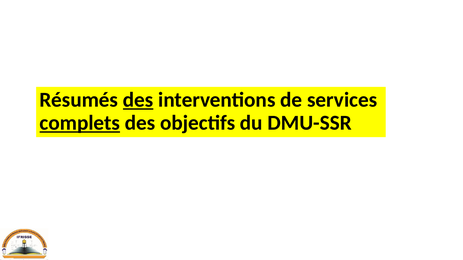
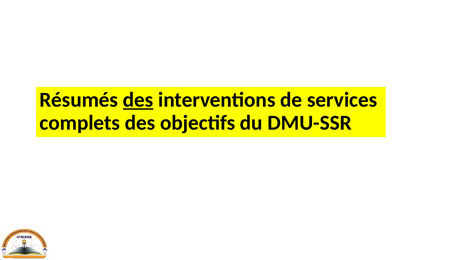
complets underline: present -> none (80, 123)
